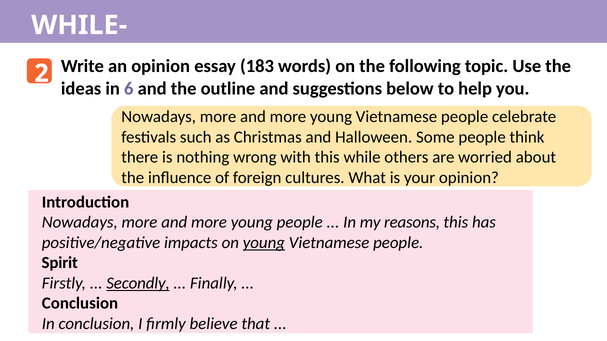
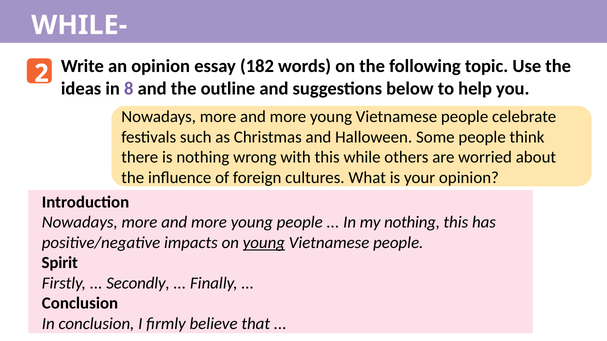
183: 183 -> 182 (257, 66)
6: 6 -> 8 (129, 89)
my reasons: reasons -> nothing (412, 223)
Secondly underline: present -> none (138, 283)
